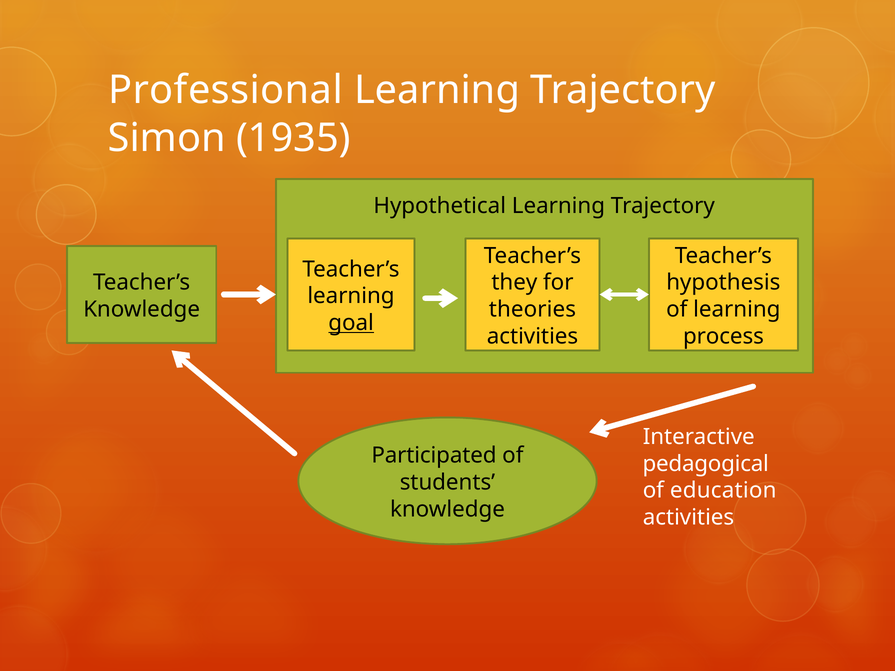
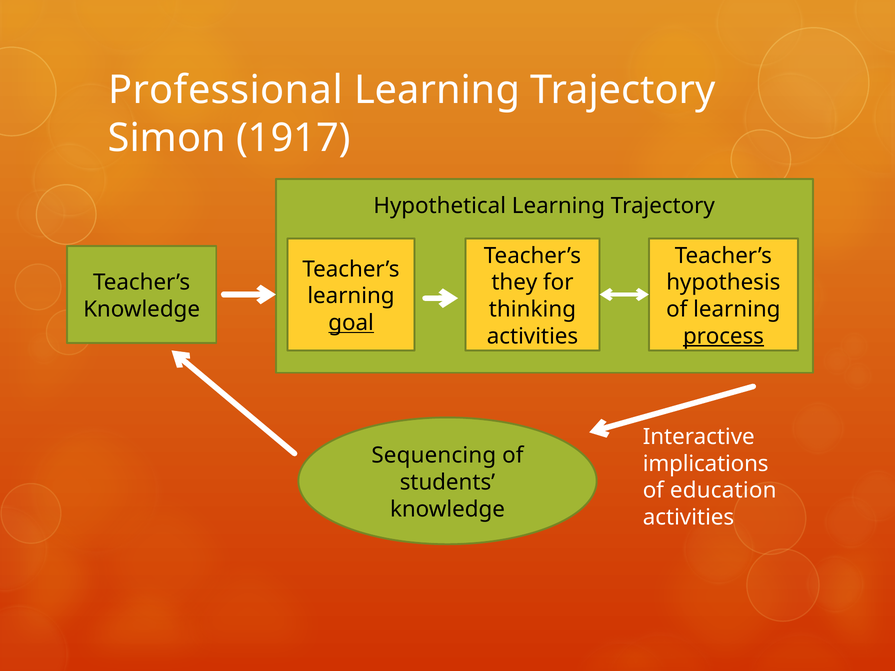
1935: 1935 -> 1917 (293, 138)
theories: theories -> thinking (532, 310)
process underline: none -> present (723, 336)
Participated: Participated -> Sequencing (434, 456)
pedagogical: pedagogical -> implications (706, 464)
